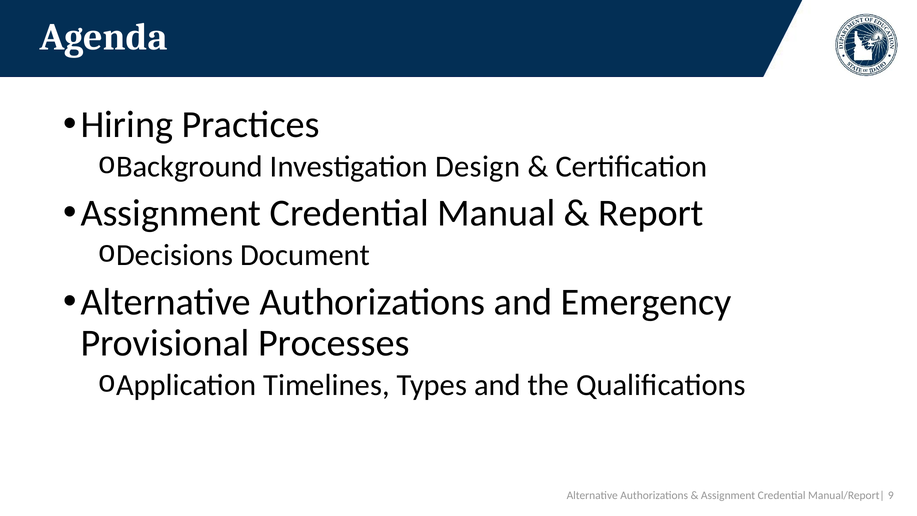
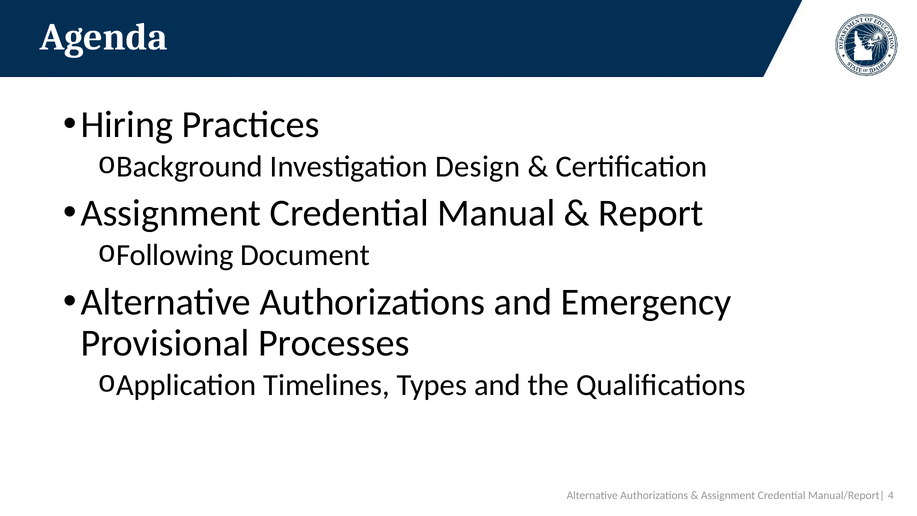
Decisions: Decisions -> Following (175, 255)
9: 9 -> 4 (891, 495)
